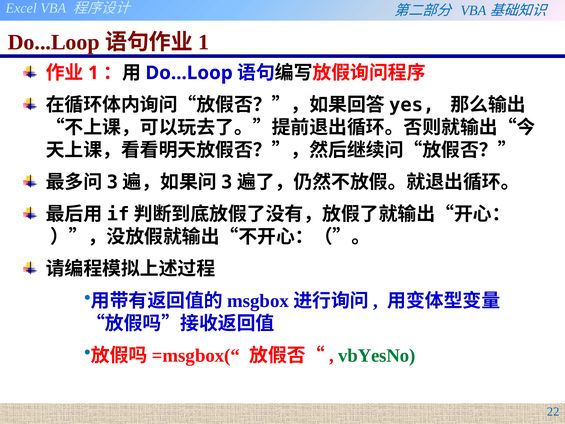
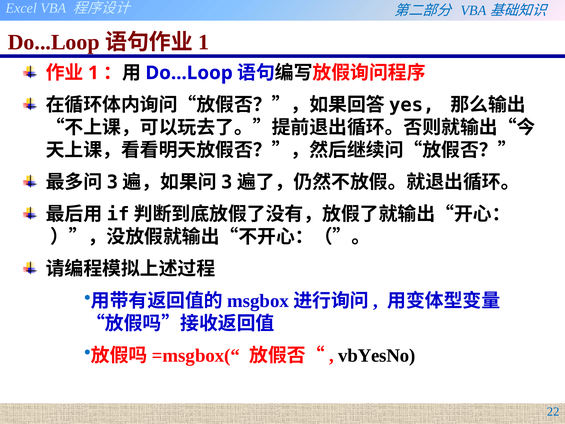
vbYesNo colour: green -> black (377, 355)
